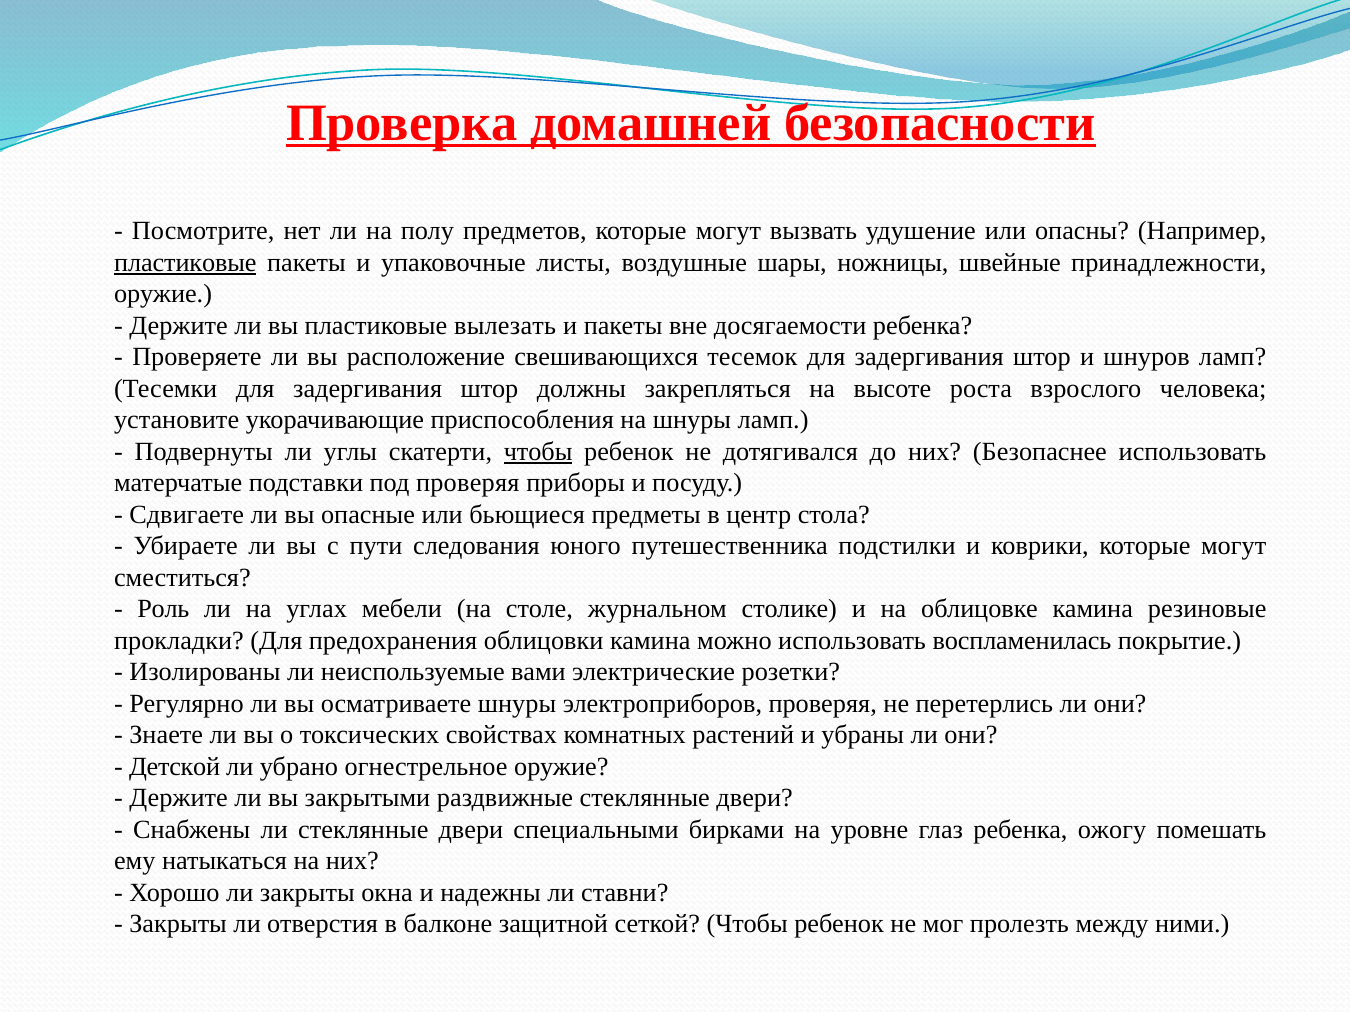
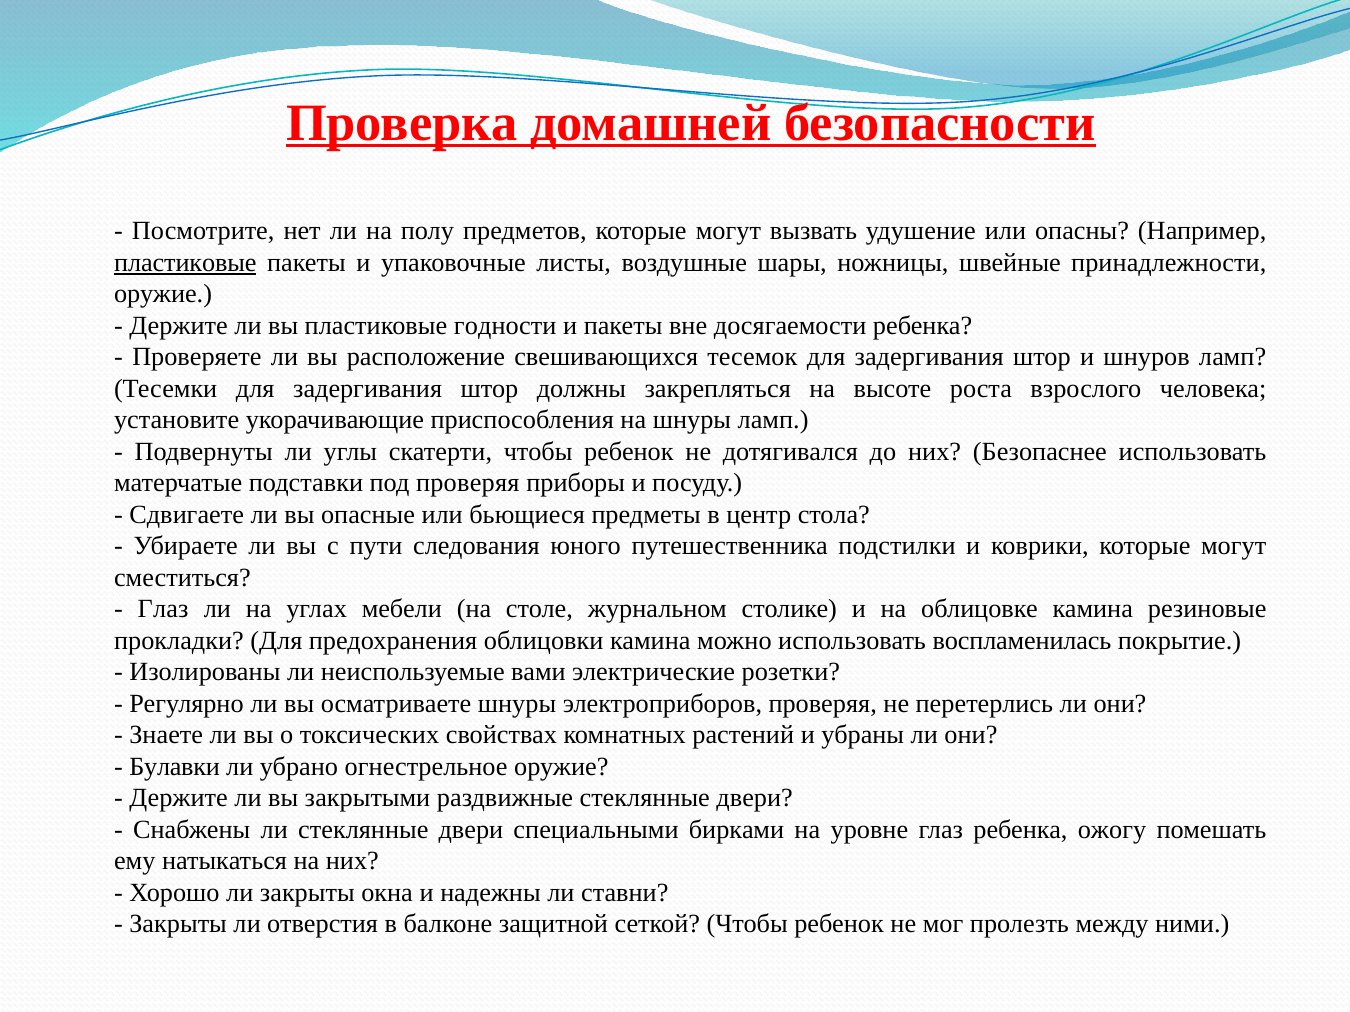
вылезать: вылезать -> годности (505, 326)
чтобы underline: present -> none (538, 452)
Роль: Роль -> Глаз (163, 610)
Детской: Детской -> Булавки (175, 767)
